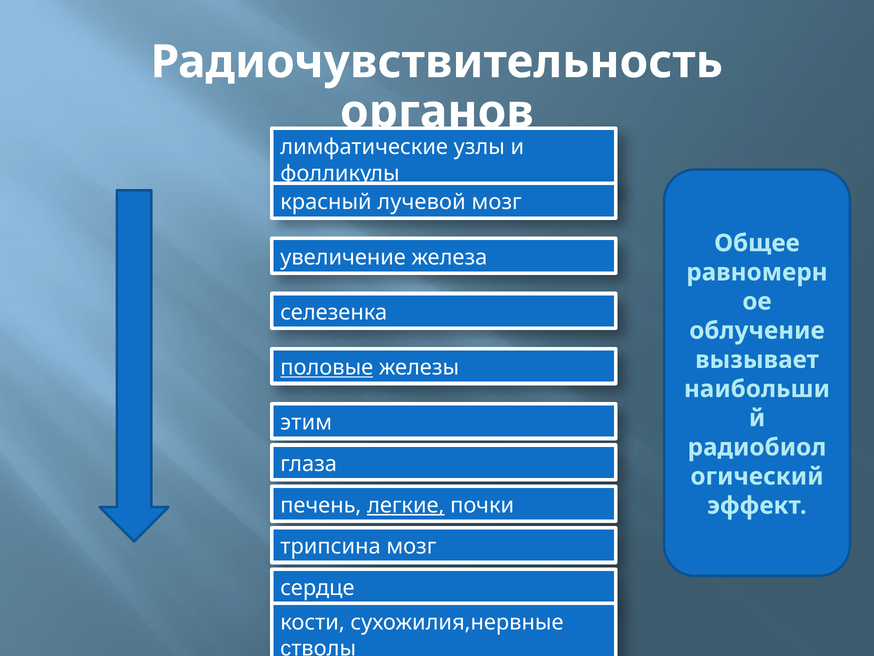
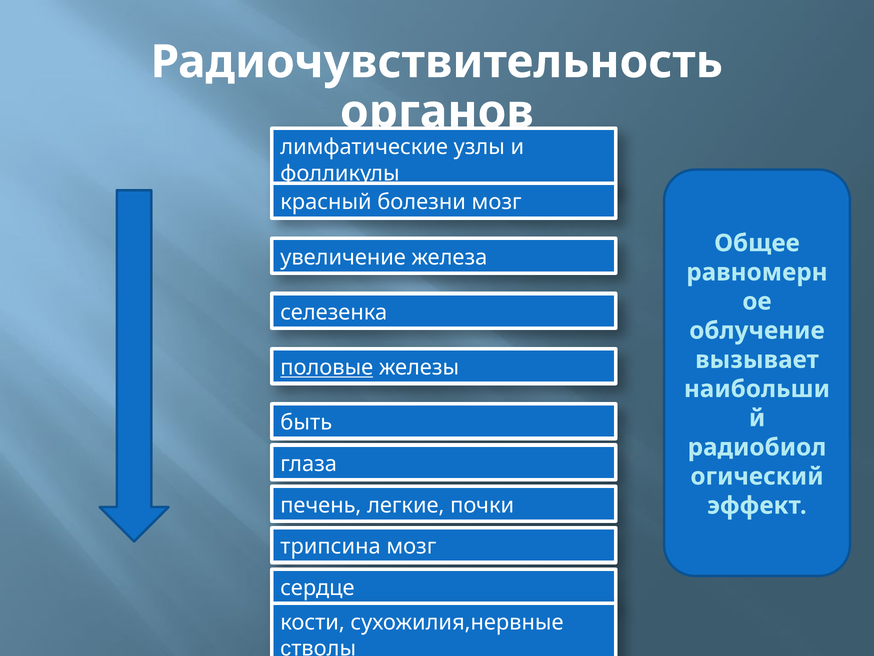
лучевой: лучевой -> болезни (422, 202)
этим: этим -> быть (306, 422)
легкие underline: present -> none (406, 505)
